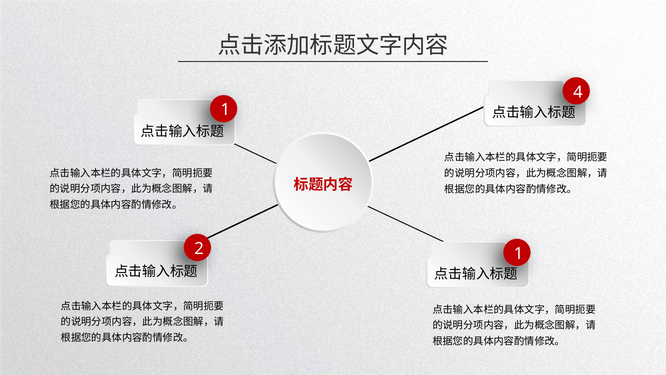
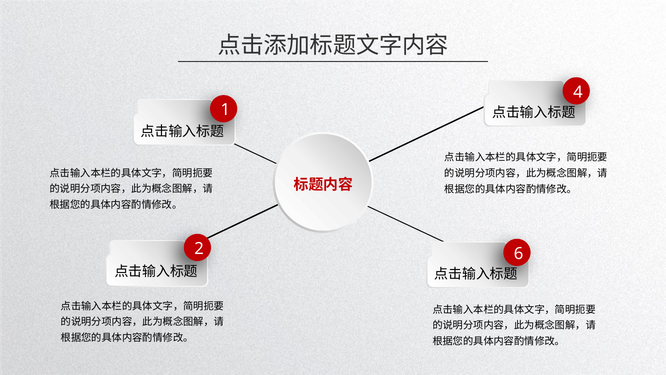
2 1: 1 -> 6 (519, 253)
